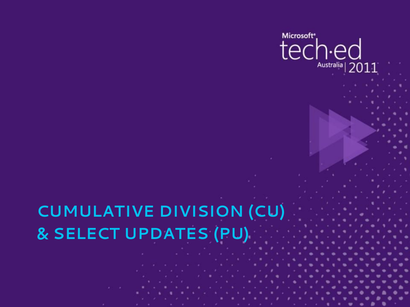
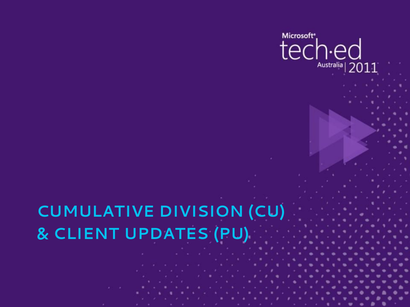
SELECT: SELECT -> CLIENT (86, 234)
